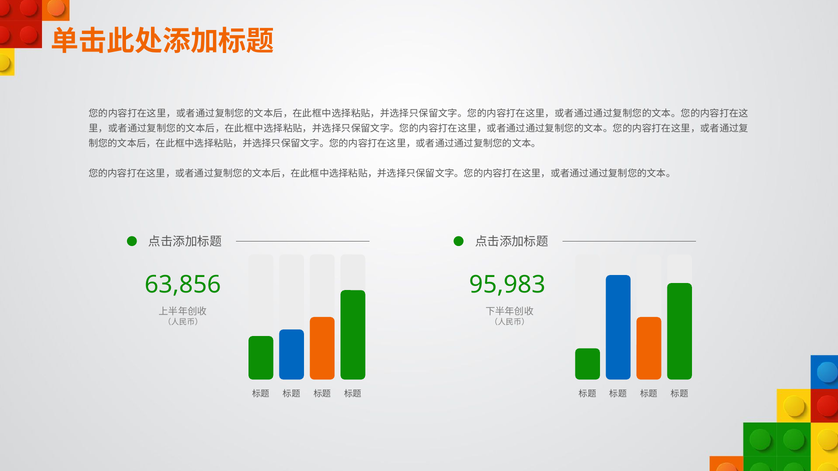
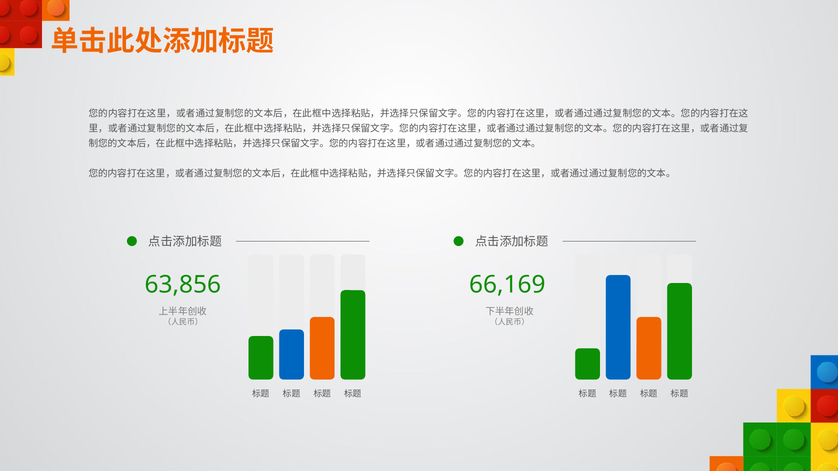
95,983: 95,983 -> 66,169 (508, 285)
